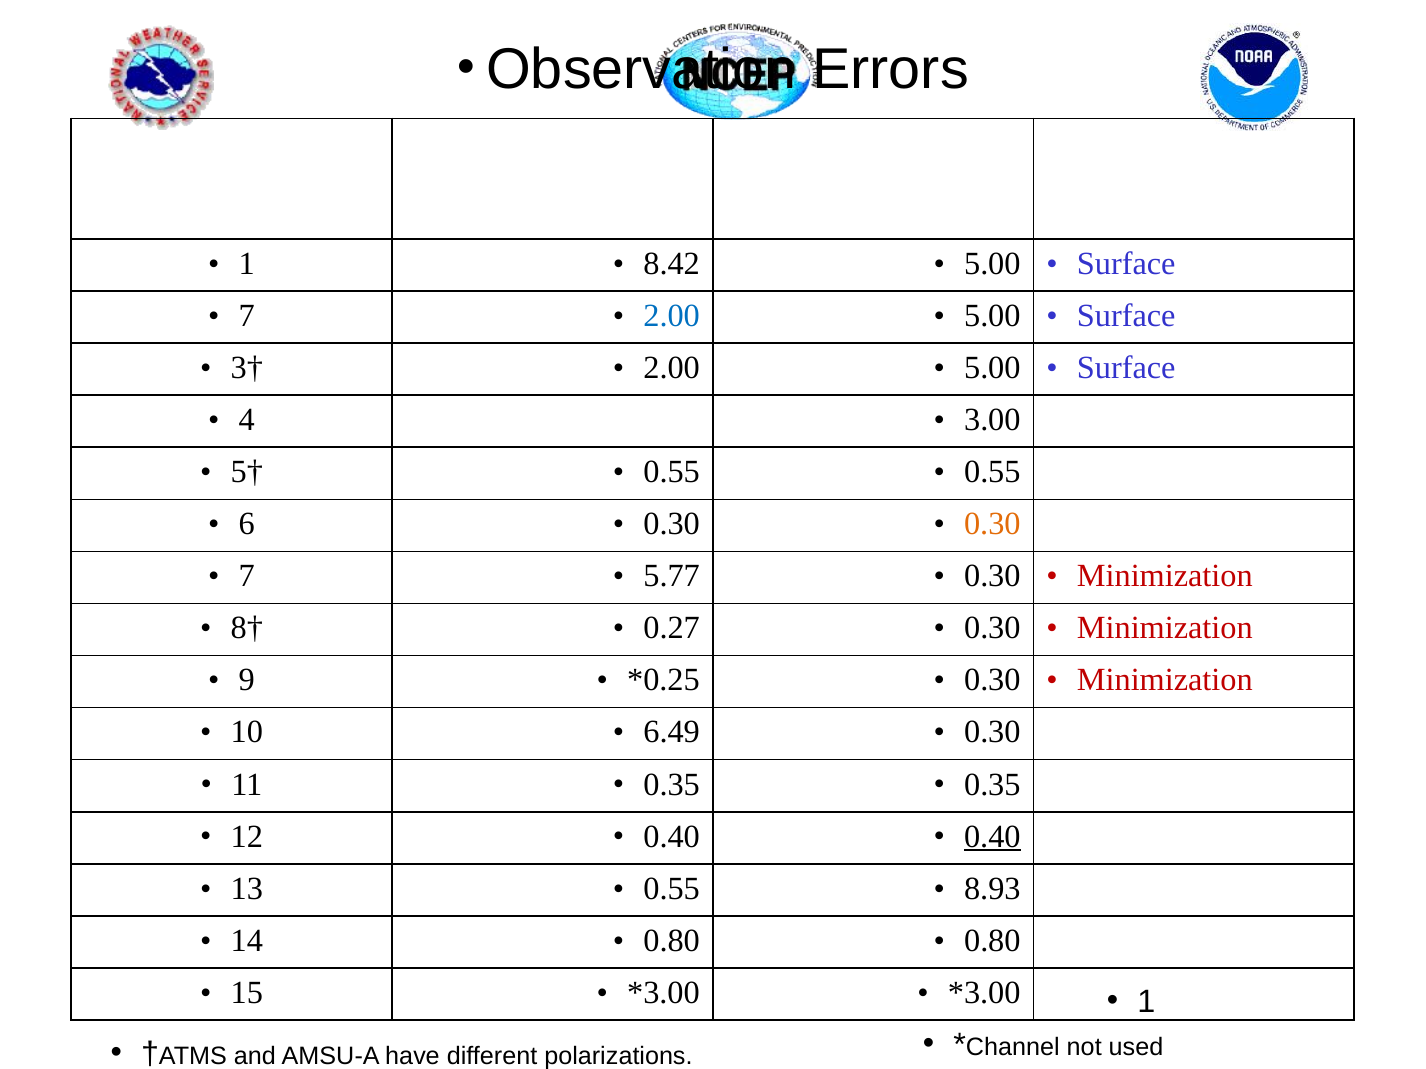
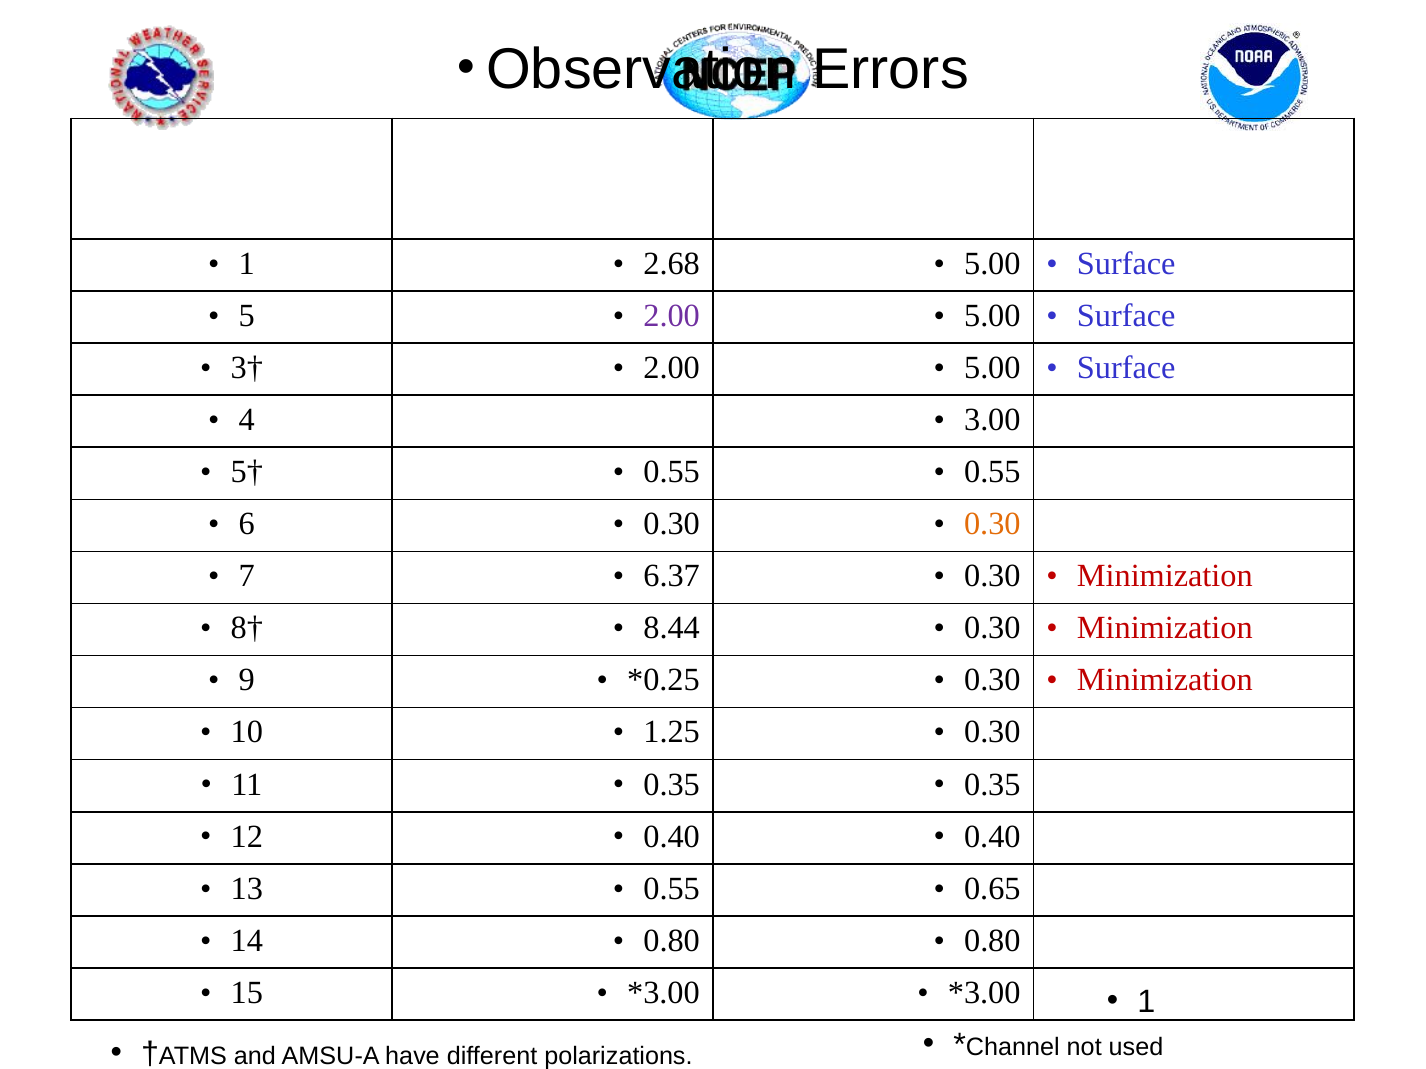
8.42: 8.42 -> 2.68 (672, 264)
7: 7 -> 5 (247, 316)
2.00 colour: blue -> purple (672, 316)
5.77: 5.77 -> 6.37 (672, 576)
0.27: 0.27 -> 8.44 (672, 628)
6.49: 6.49 -> 1.25 (672, 733)
0.40 underline: present -> none (992, 837)
8.93: 8.93 -> 0.65 (992, 889)
